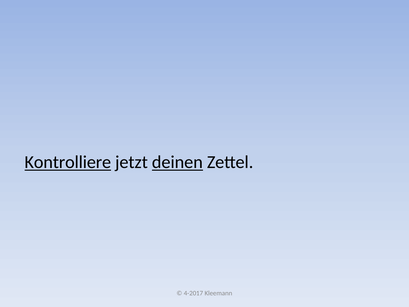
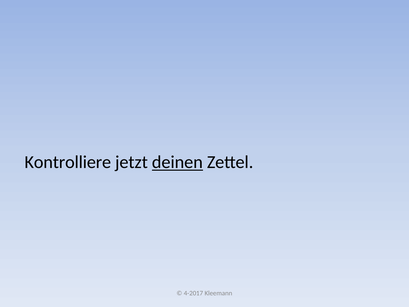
Kontrolliere underline: present -> none (68, 162)
